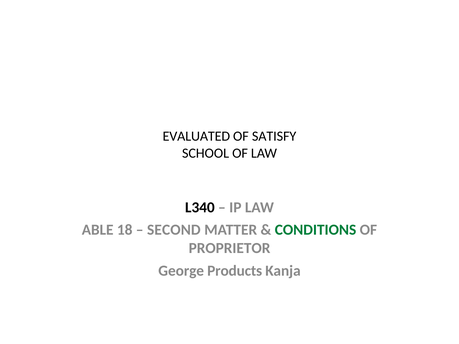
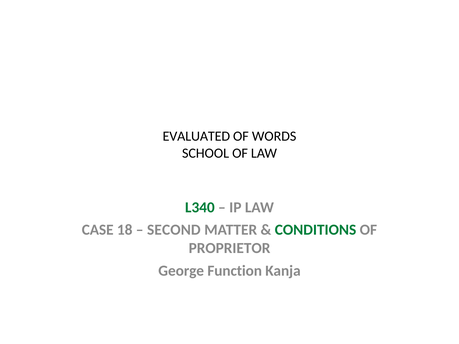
SATISFY: SATISFY -> WORDS (274, 136)
L340 colour: black -> green (200, 208)
ABLE: ABLE -> CASE (98, 230)
Products: Products -> Function (235, 271)
